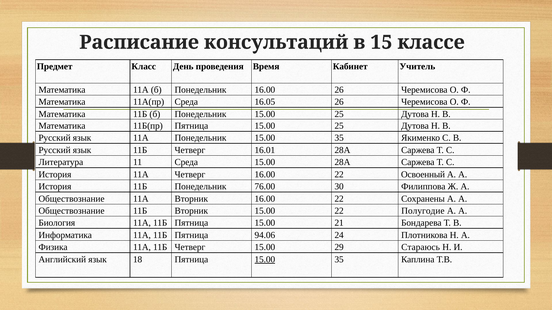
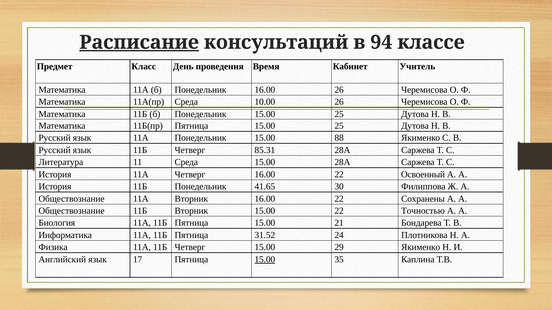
Расписание underline: none -> present (139, 42)
15: 15 -> 94 (381, 42)
16.05: 16.05 -> 10.00 (265, 102)
Понедельник 15.00 35: 35 -> 88 (339, 138)
16.01: 16.01 -> 85.31 (265, 150)
76.00: 76.00 -> 41.65 (265, 187)
Полугодие: Полугодие -> Точностью (423, 211)
94.06: 94.06 -> 31.52 (265, 235)
29 Стараюсь: Стараюсь -> Якименко (421, 248)
18: 18 -> 17 (138, 260)
